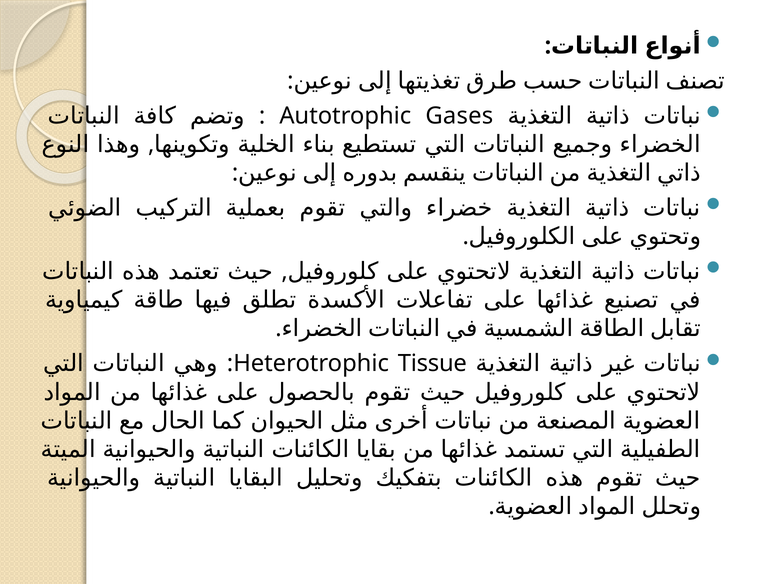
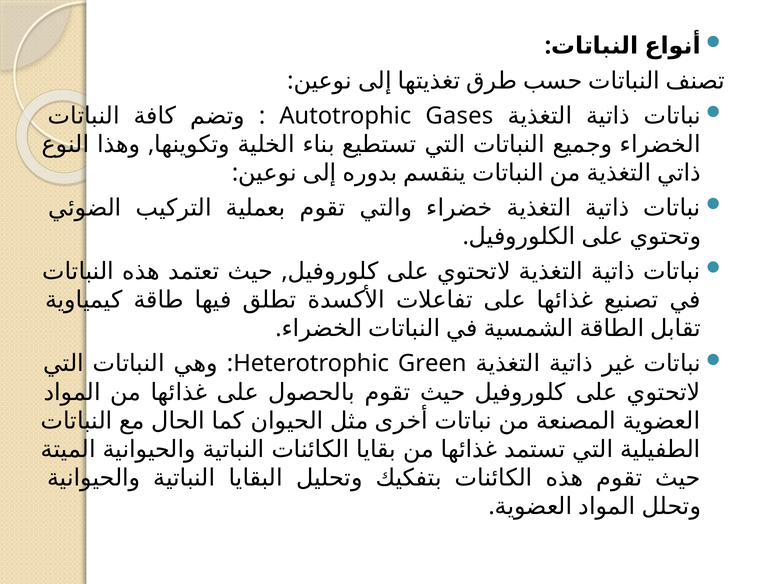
Tissue: Tissue -> Green (432, 364)
